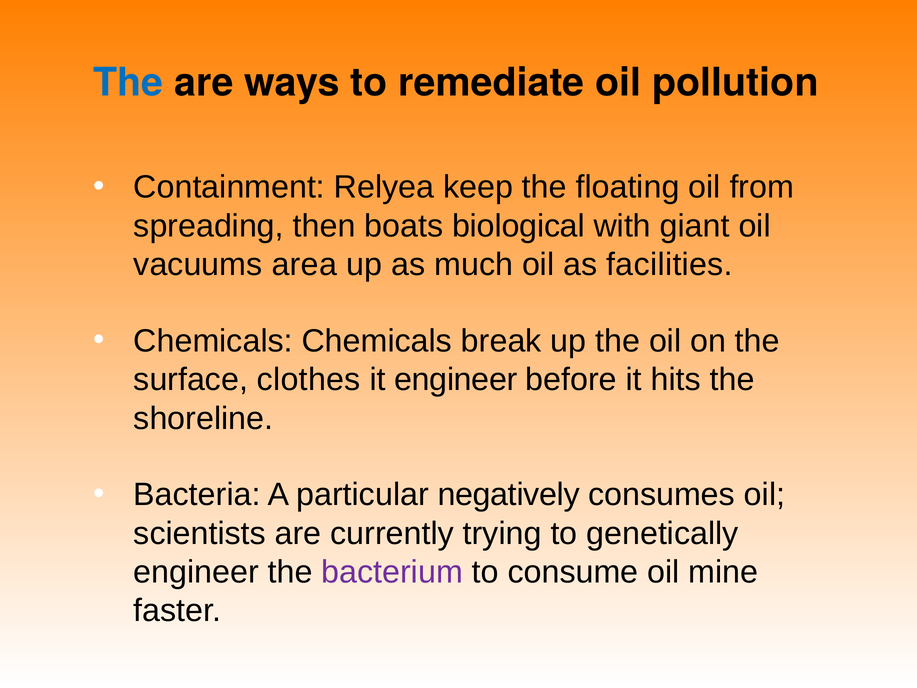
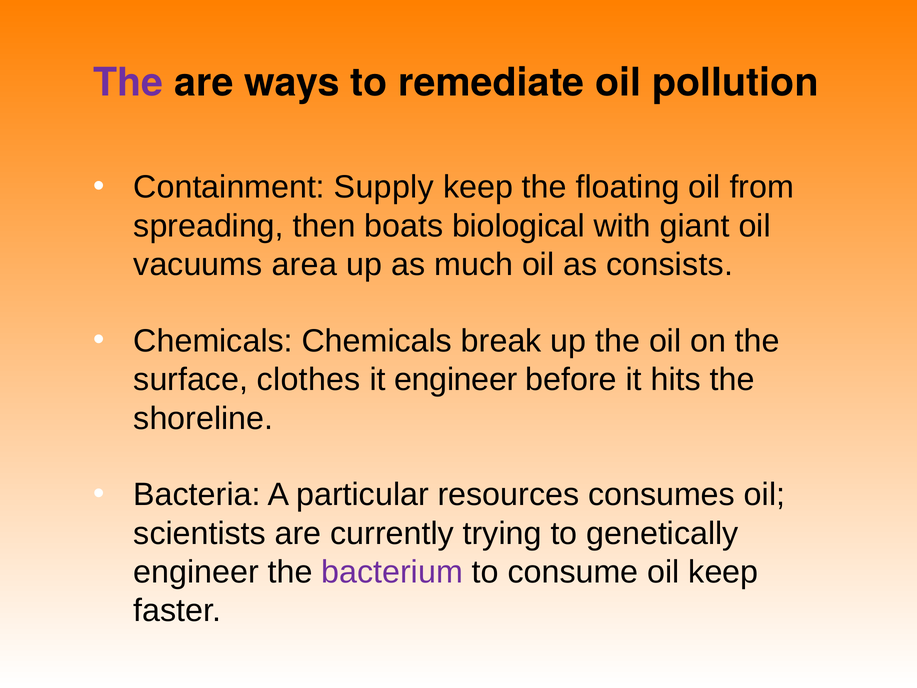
The colour: blue -> purple (128, 83)
Relyea: Relyea -> Supply (384, 187)
facilities: facilities -> consists (670, 265)
negatively: negatively -> resources (508, 495)
oil mine: mine -> keep (723, 572)
